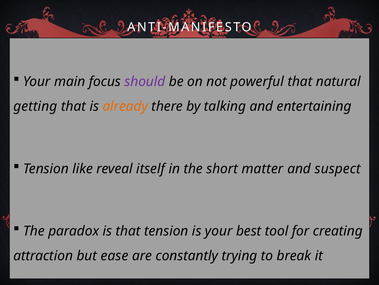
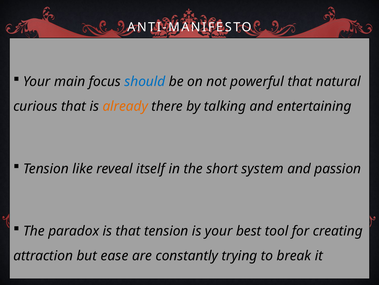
should colour: purple -> blue (145, 81)
getting: getting -> curious (35, 106)
matter: matter -> system (263, 168)
suspect: suspect -> passion (338, 168)
